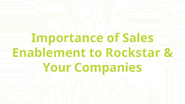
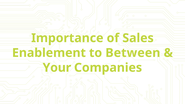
Rockstar: Rockstar -> Between (133, 53)
